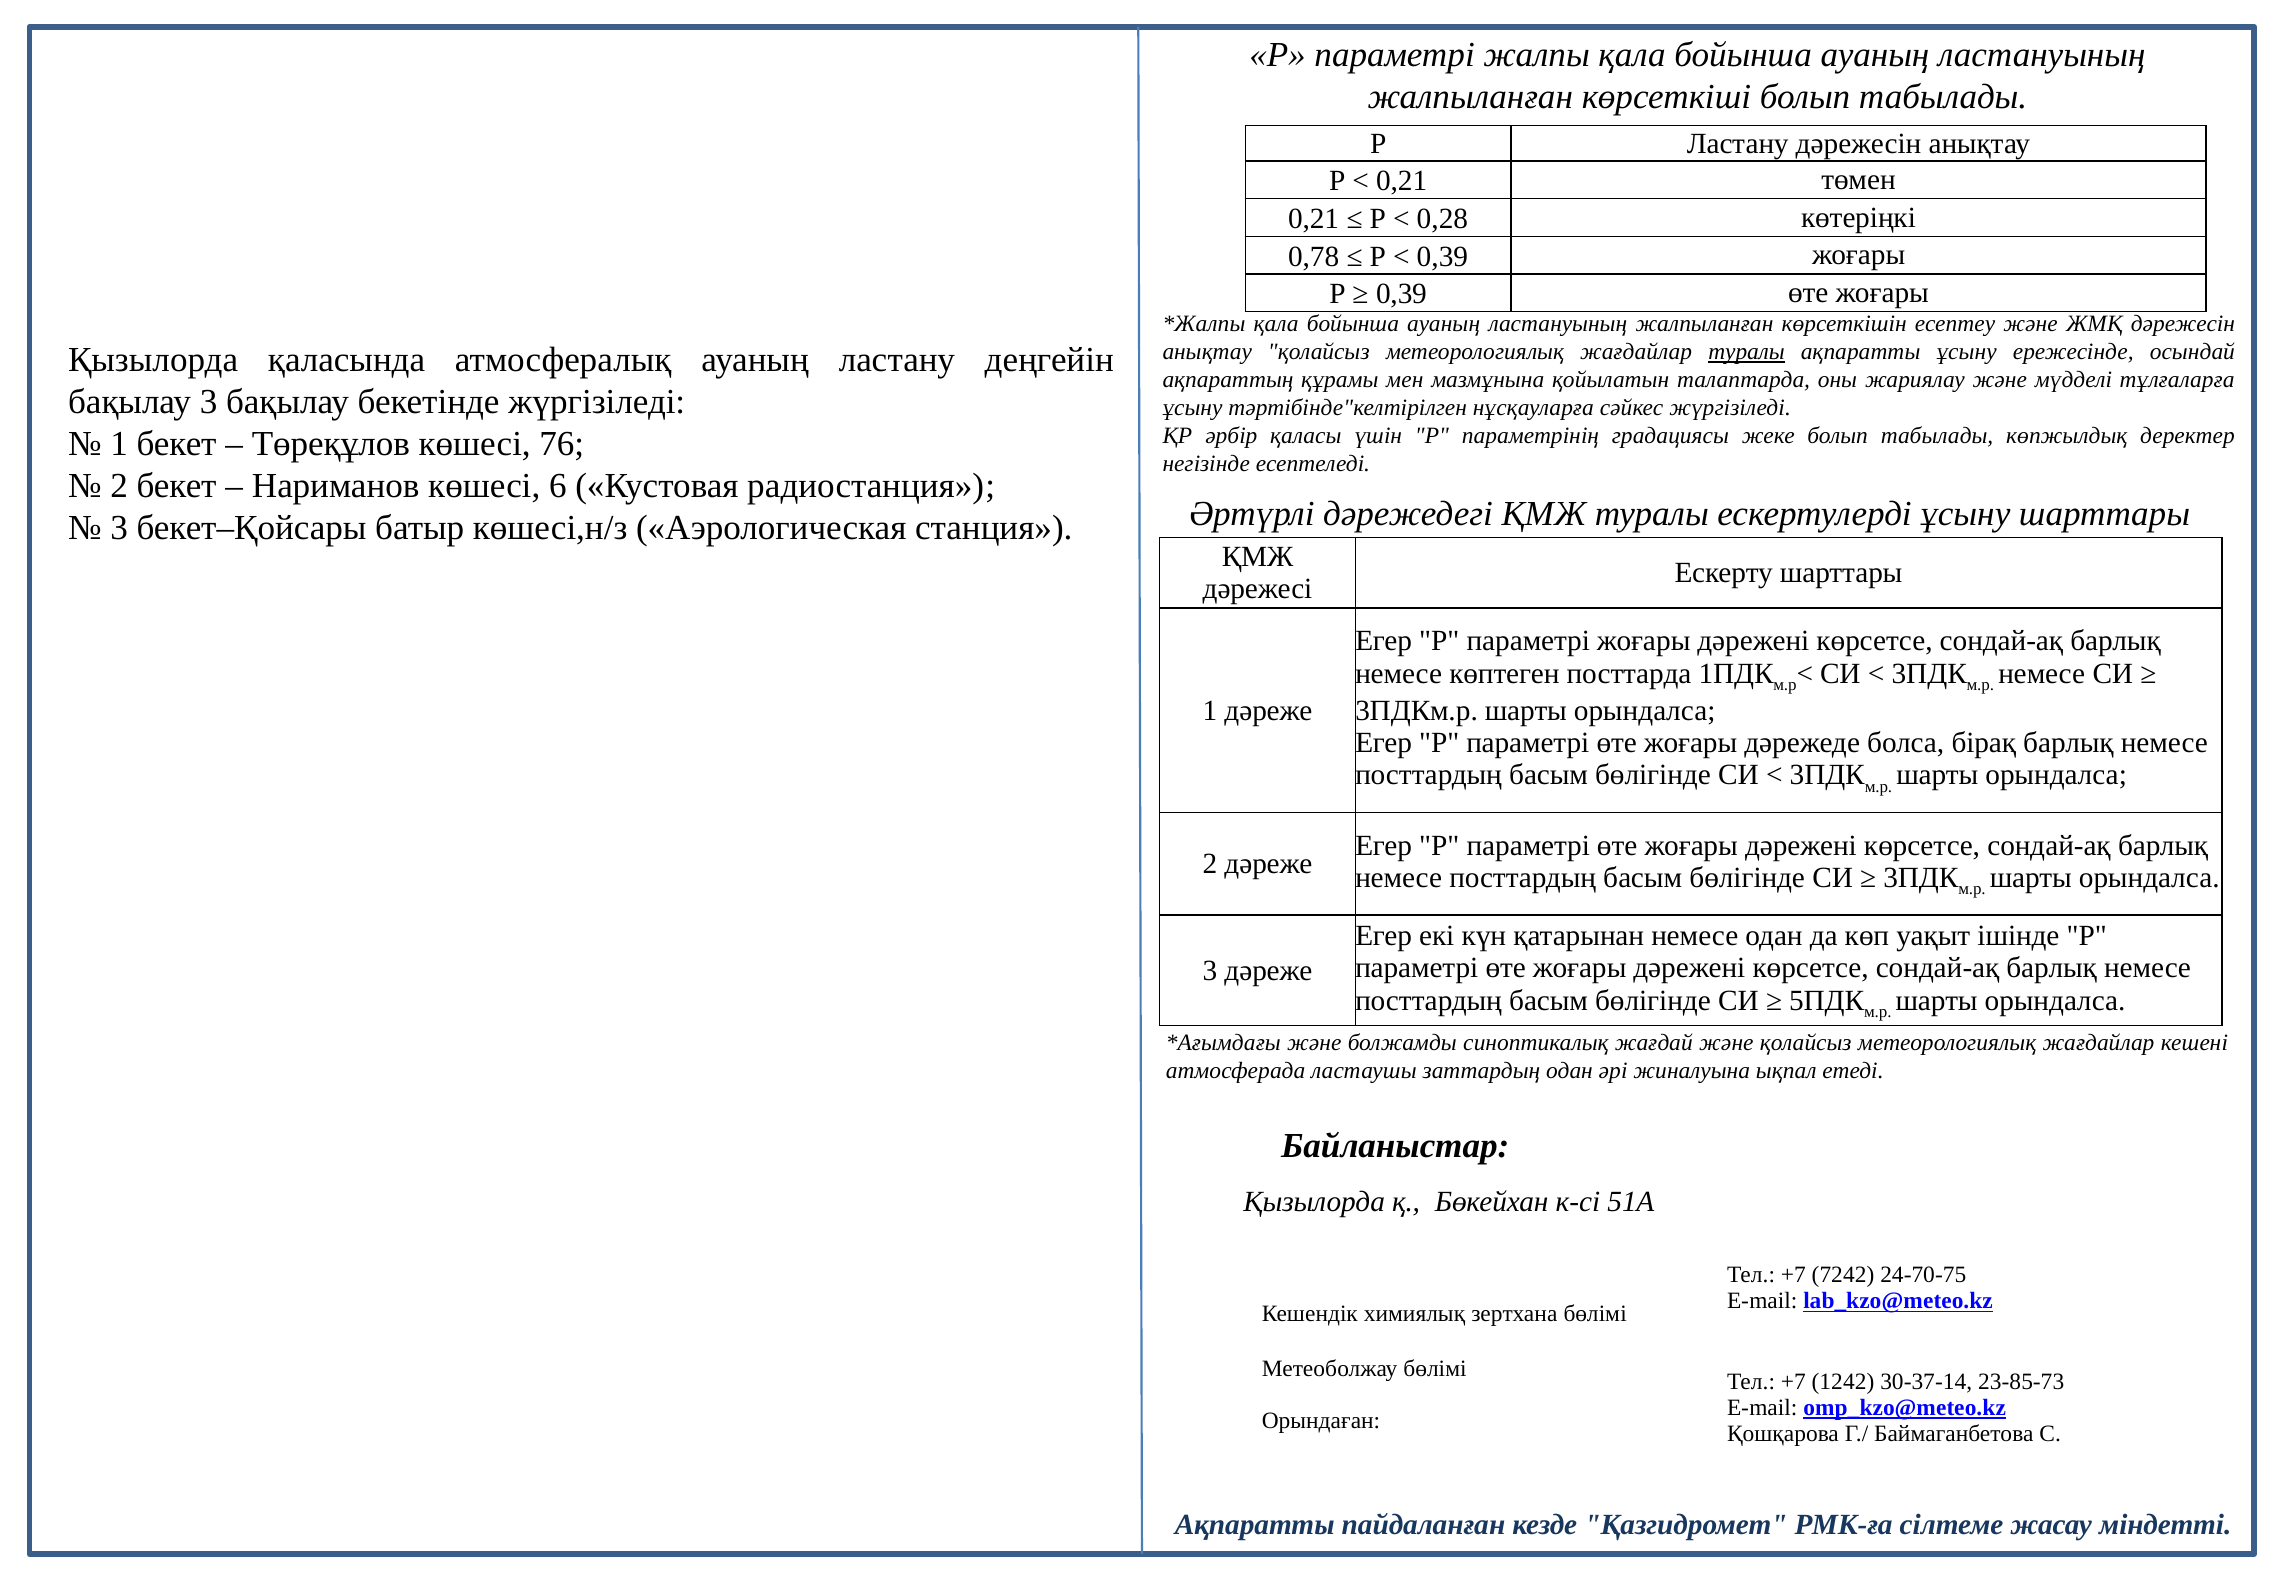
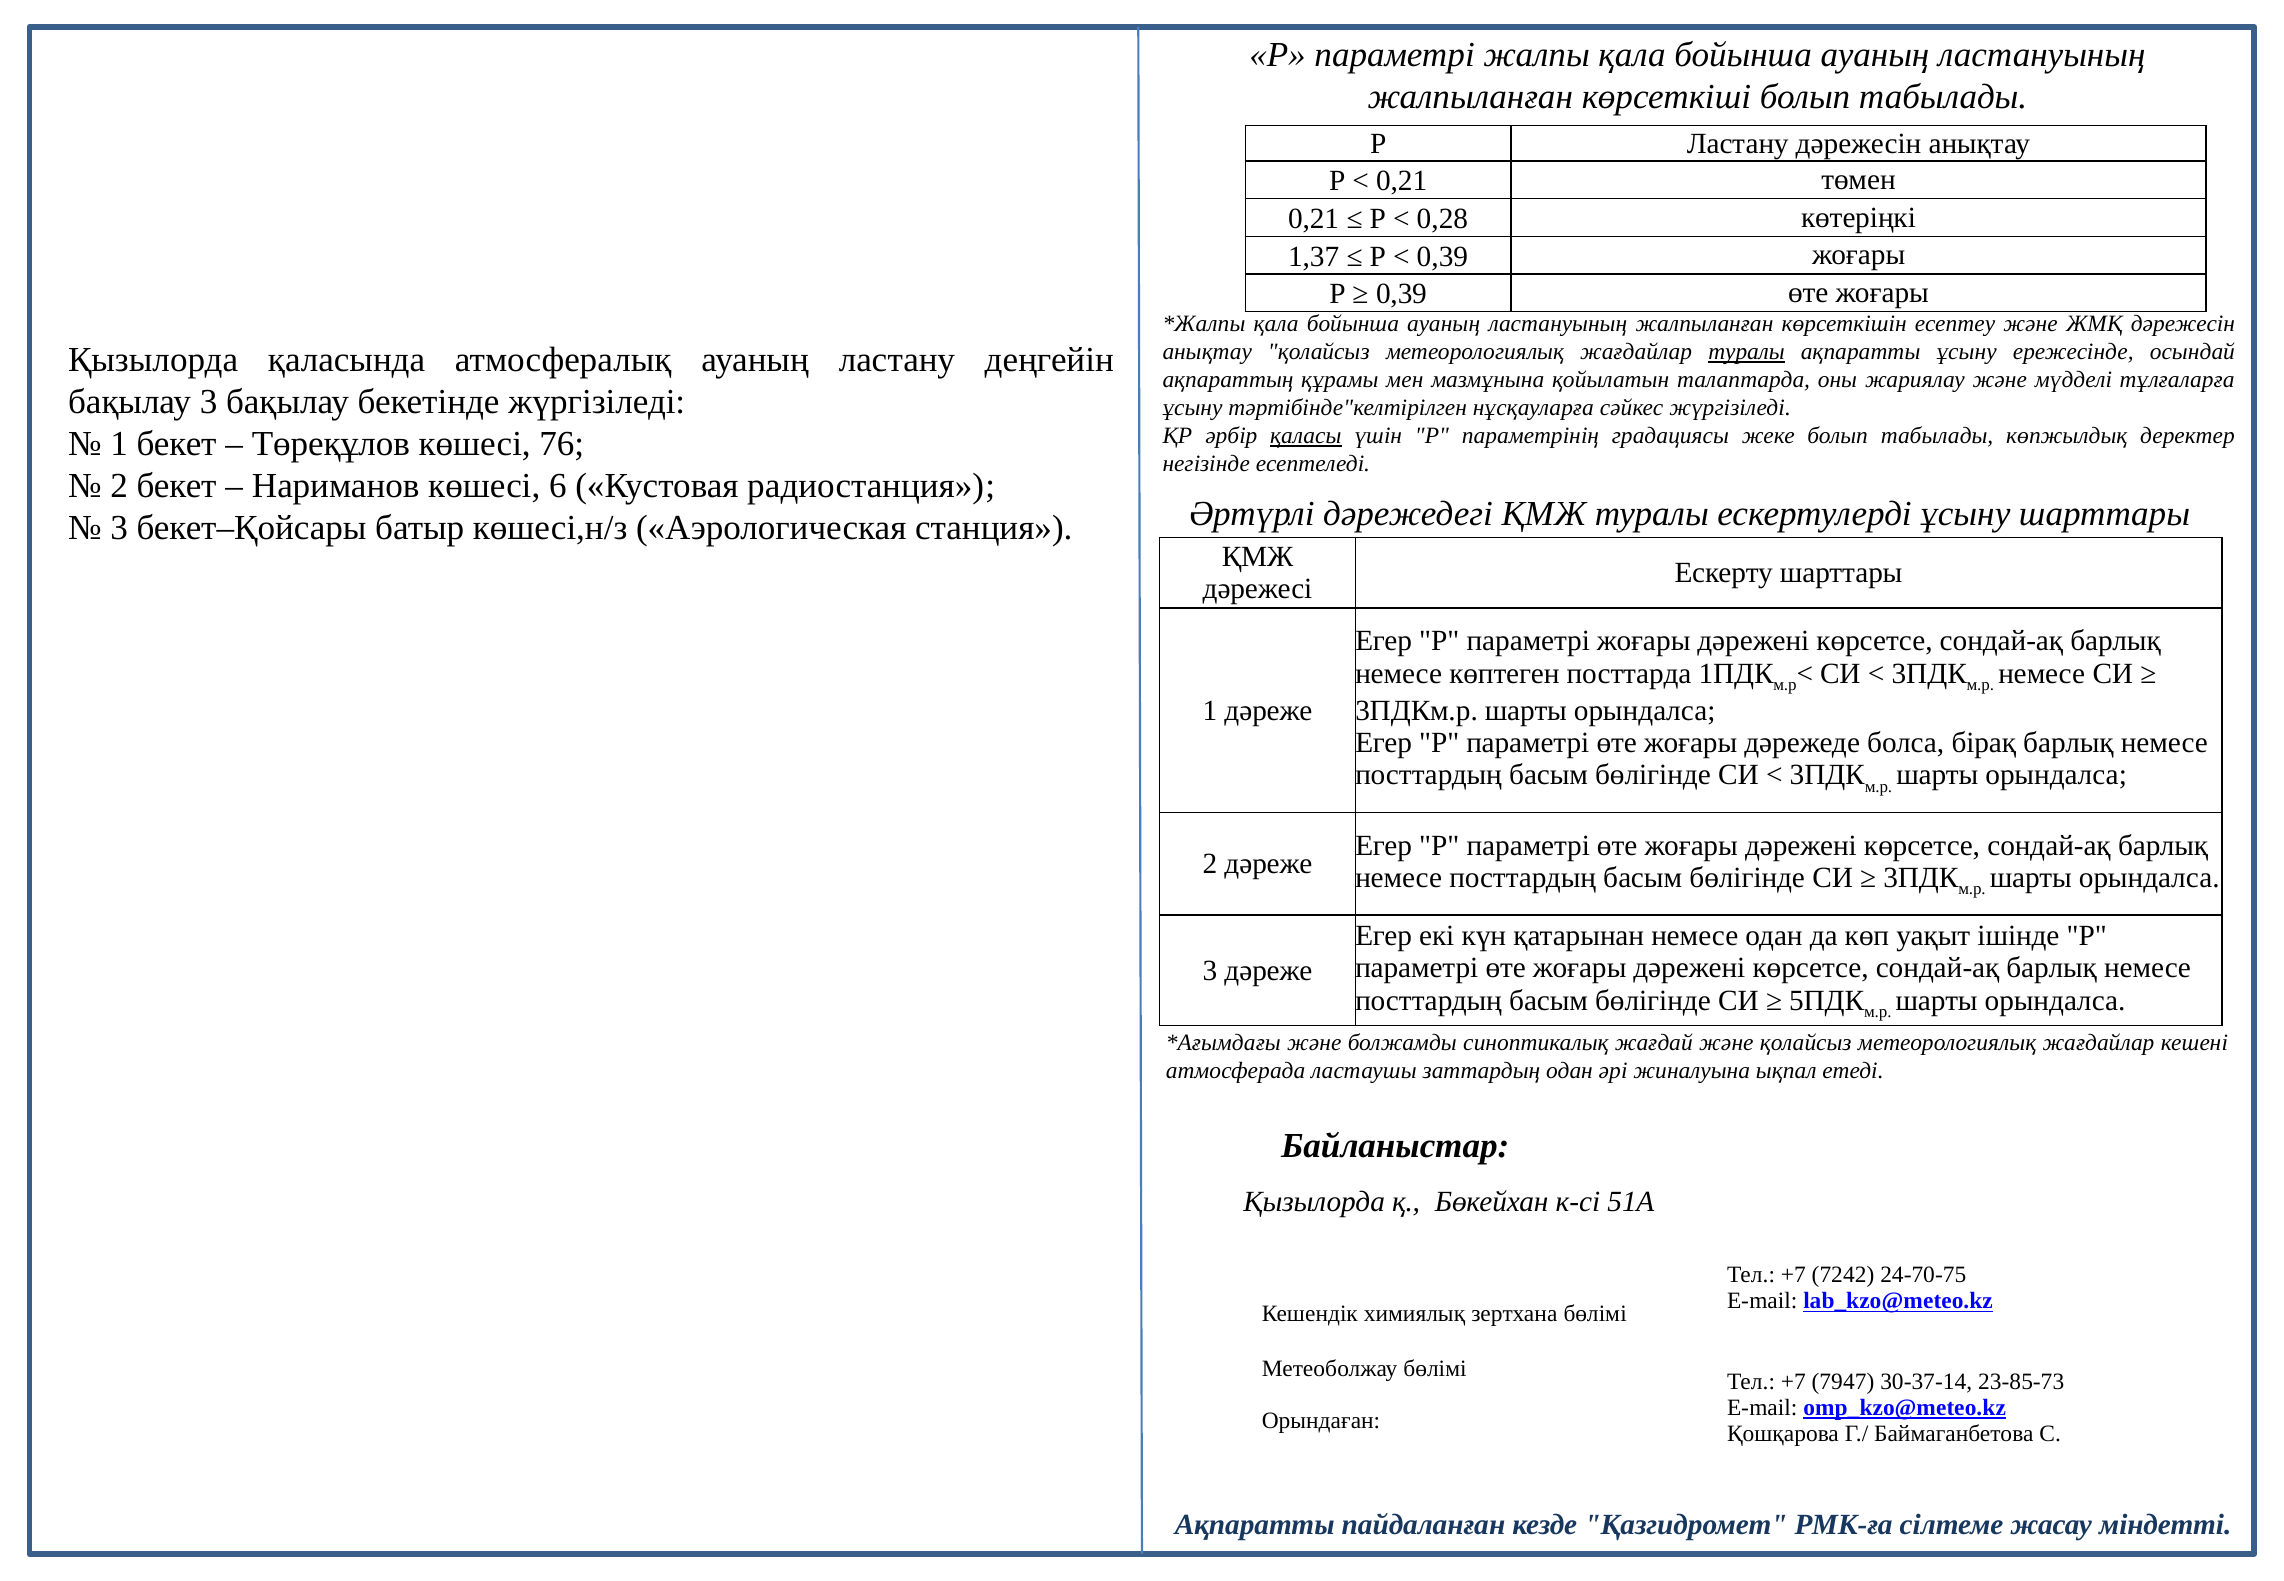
0,78: 0,78 -> 1,37 (1314, 256)
қаласы underline: none -> present (1306, 436)
1242: 1242 -> 7947 (1843, 1382)
